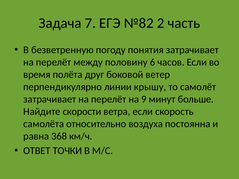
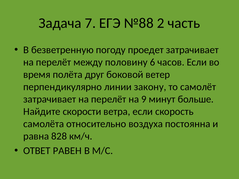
№82: №82 -> №88 (139, 23)
понятия: понятия -> проедет (146, 50)
крышу: крышу -> закону (150, 87)
368: 368 -> 828 (59, 136)
ТОЧКИ: ТОЧКИ -> РАВЕН (67, 151)
